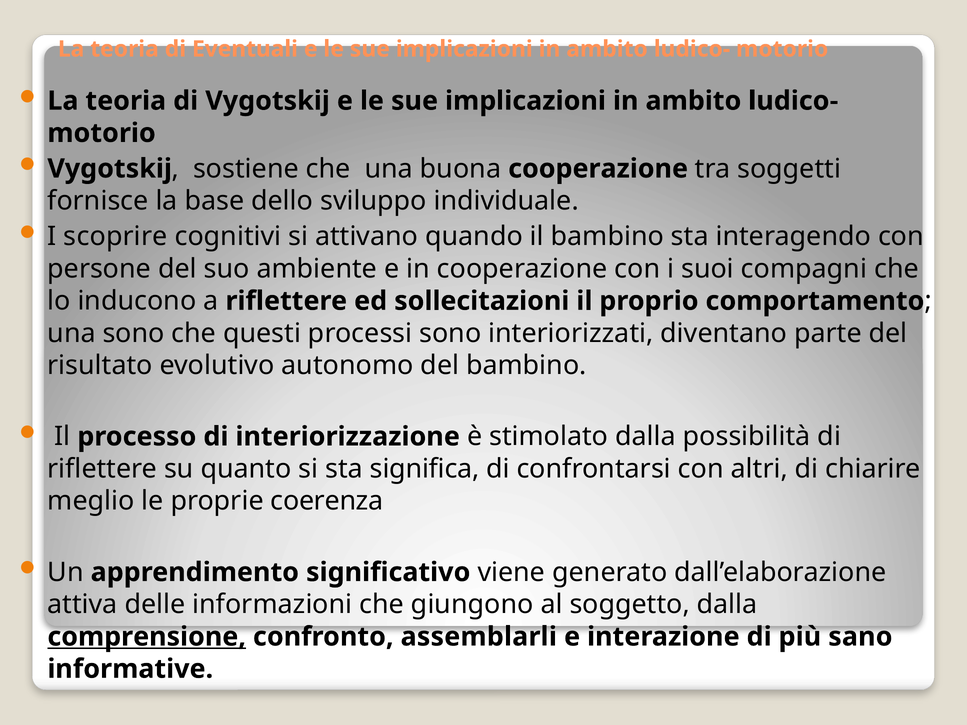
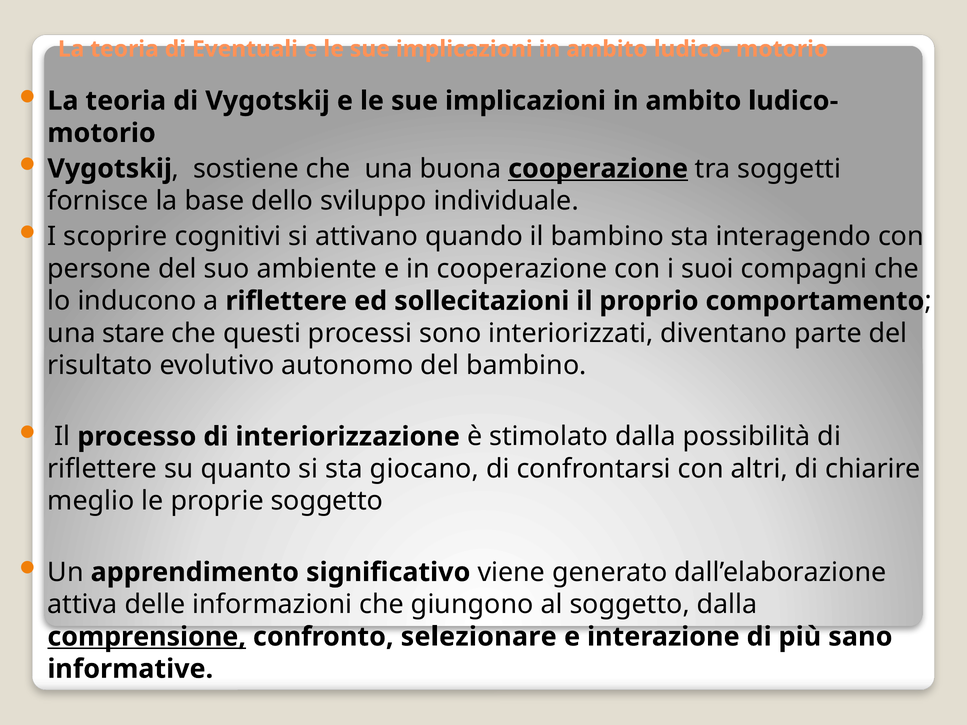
cooperazione underline: none -> present (598, 169)
una sono: sono -> stare (134, 333)
significa: significa -> giocano (424, 469)
proprie coerenza: coerenza -> soggetto (327, 501)
assemblarli: assemblarli -> selezionare (479, 637)
